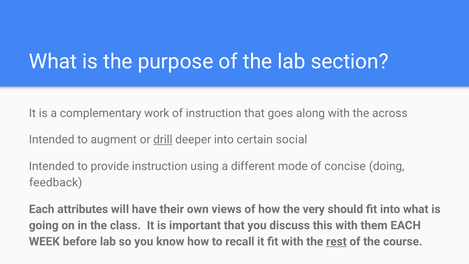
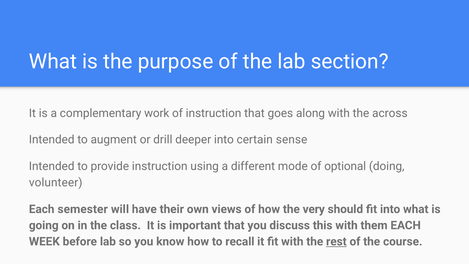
drill underline: present -> none (163, 140)
social: social -> sense (292, 140)
concise: concise -> optional (345, 166)
feedback: feedback -> volunteer (56, 182)
attributes: attributes -> semester (83, 209)
